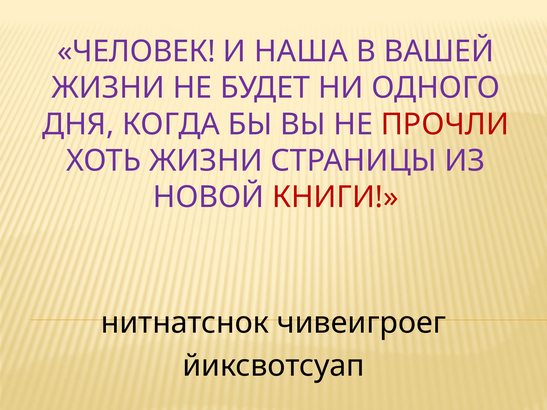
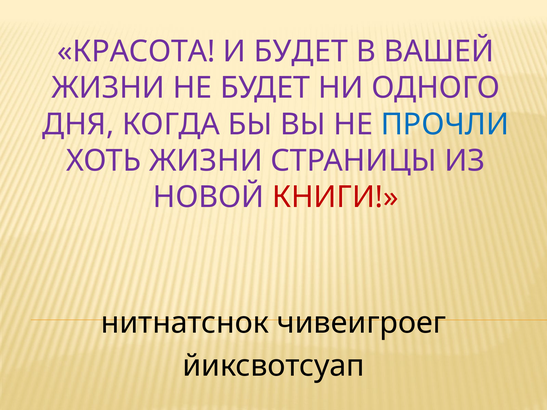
ЧЕЛОВЕК: ЧЕЛОВЕК -> КРАСОТА (136, 52)
И НАША: НАША -> БУДЕТ (301, 52)
ПРОЧЛИ colour: red -> blue (445, 124)
